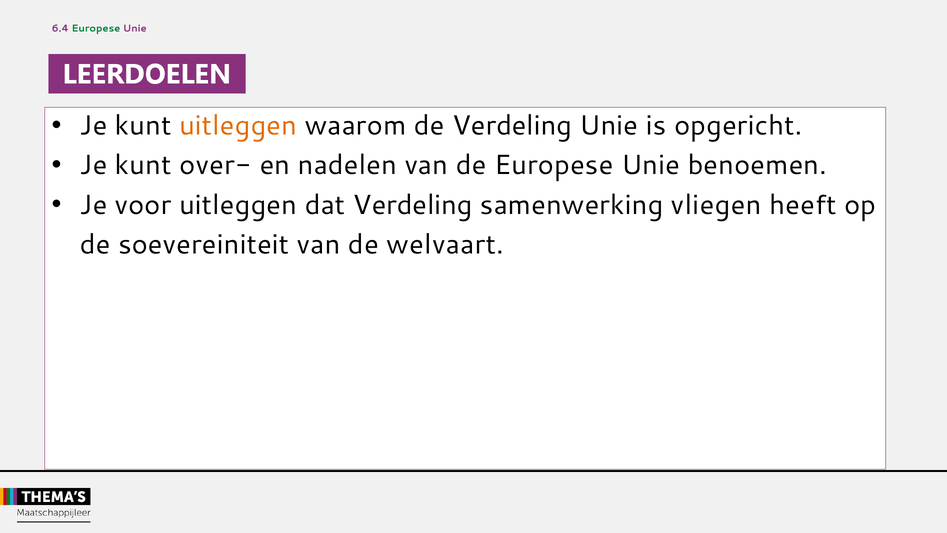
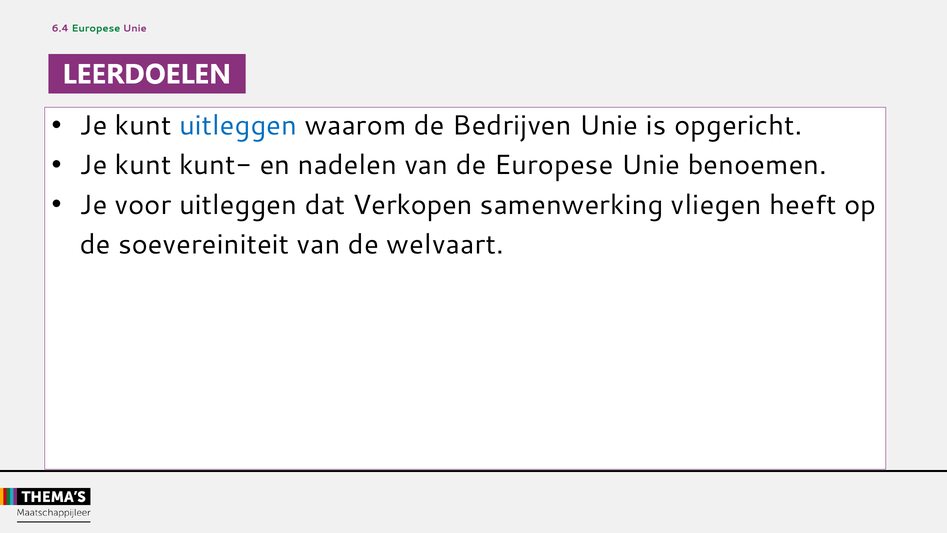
uitleggen colour: orange -> blue (238, 125)
de Verdeling: Verdeling -> Bedrijven (512, 125)
over-: over- -> kunt- (216, 165)
dat Verdeling: Verdeling -> Verkopen (413, 205)
